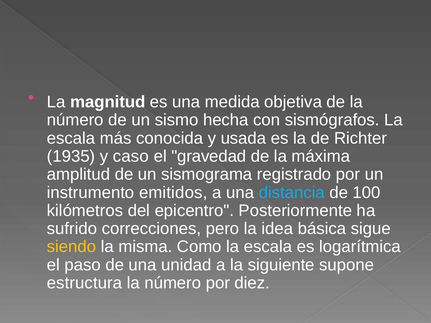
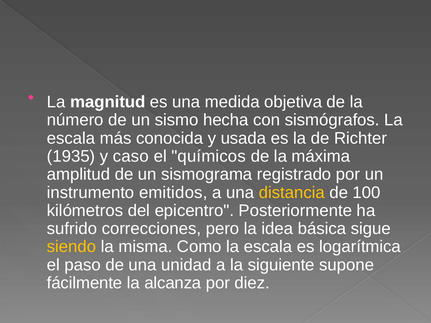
gravedad: gravedad -> químicos (209, 156)
distancia colour: light blue -> yellow (292, 193)
estructura: estructura -> fácilmente (85, 283)
número: número -> alcanza (173, 283)
